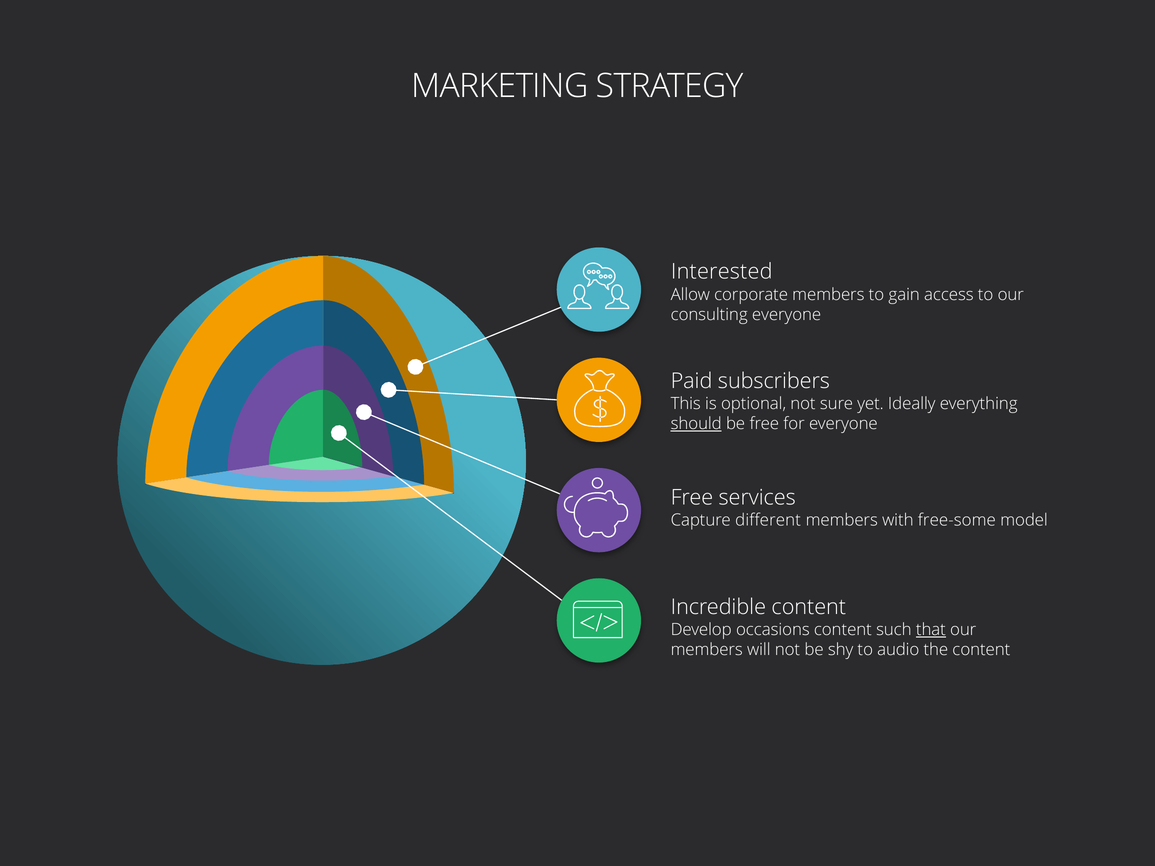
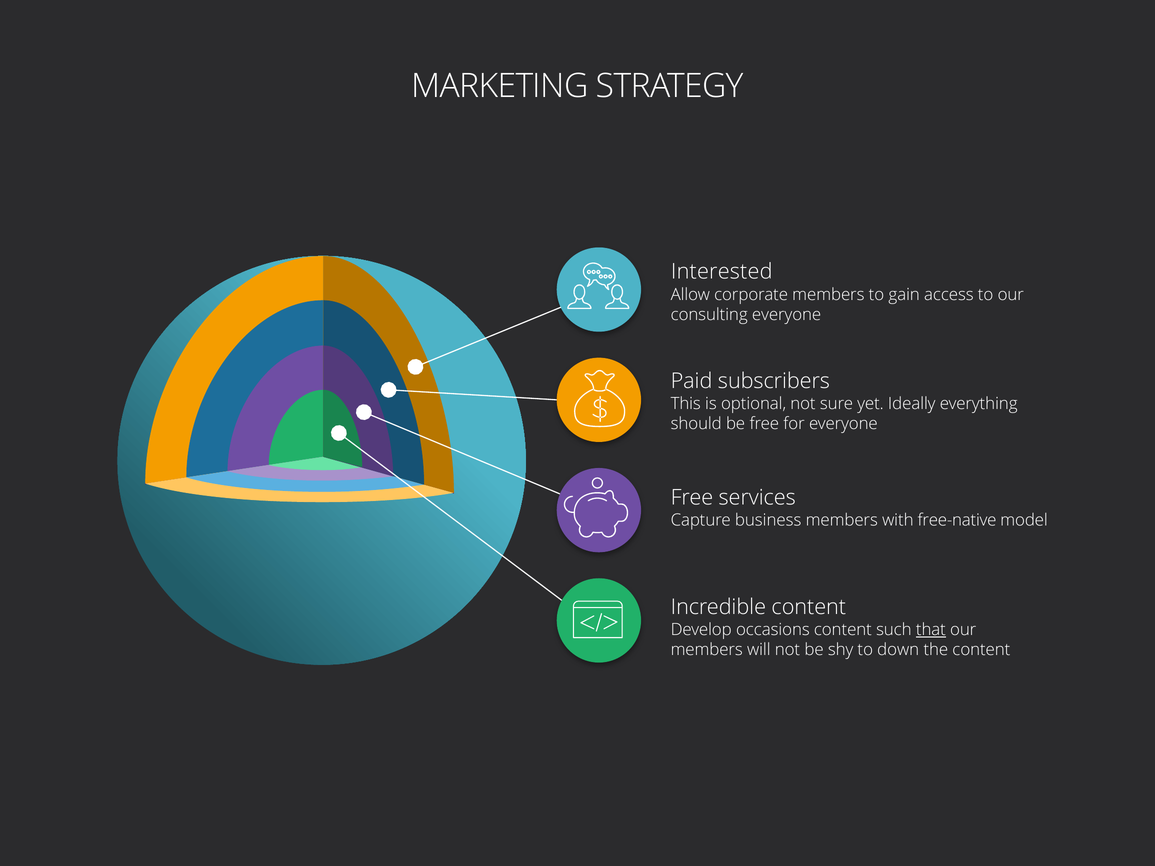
should underline: present -> none (696, 424)
different: different -> business (768, 520)
free-some: free-some -> free-native (957, 520)
audio: audio -> down (898, 650)
